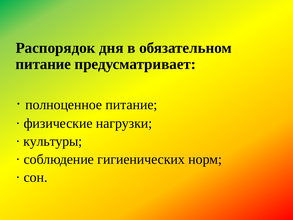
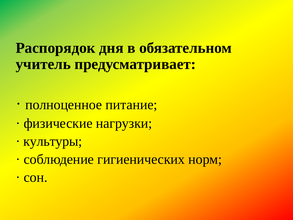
питание: питание -> учитель (43, 64)
